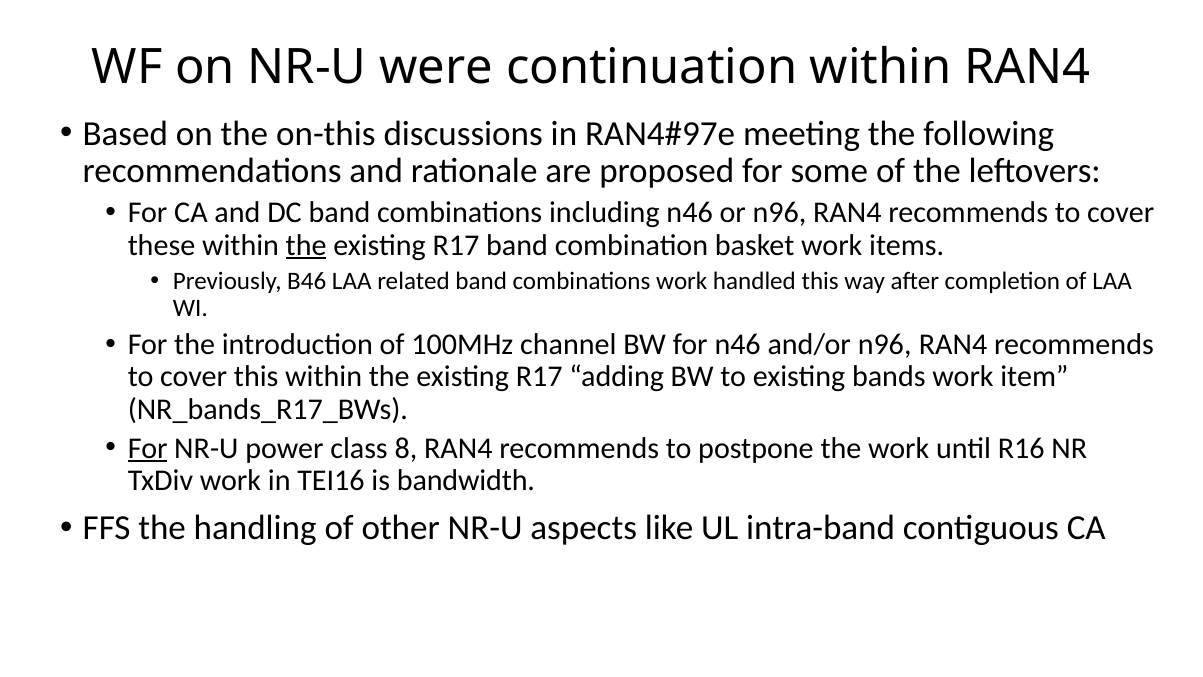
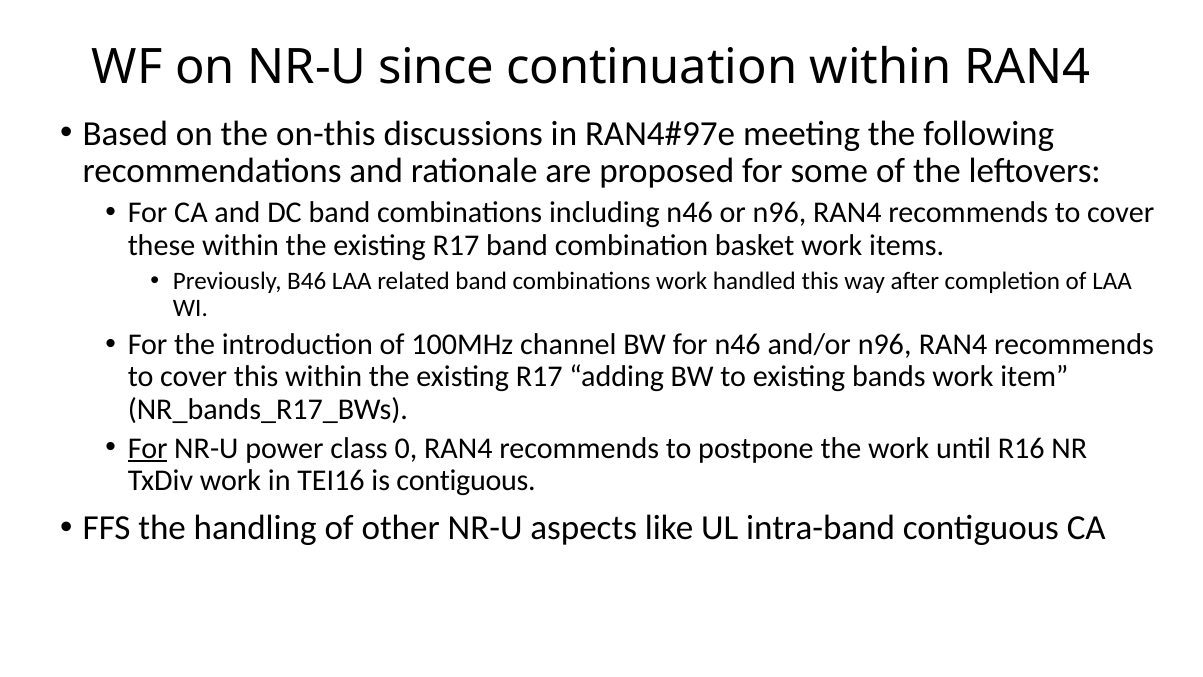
were: were -> since (437, 68)
the underline: present -> none (306, 245)
8: 8 -> 0 (406, 448)
is bandwidth: bandwidth -> contiguous (466, 480)
